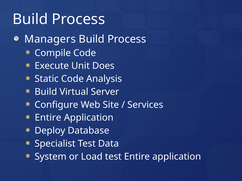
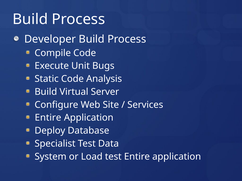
Managers: Managers -> Developer (50, 39)
Does: Does -> Bugs (103, 66)
